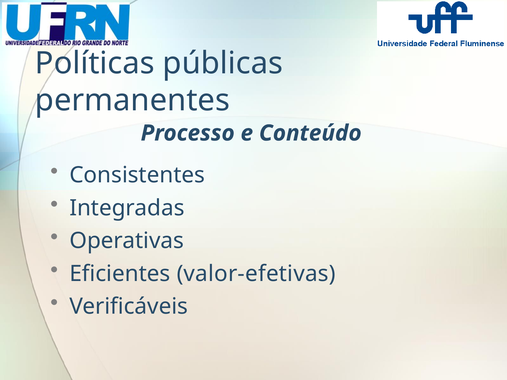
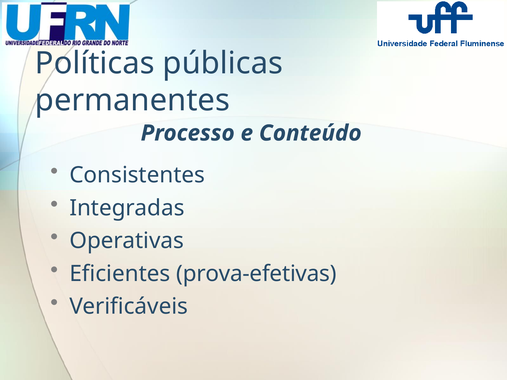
valor-efetivas: valor-efetivas -> prova-efetivas (256, 274)
